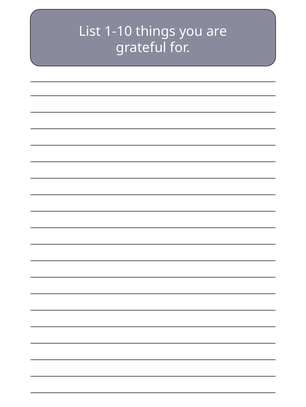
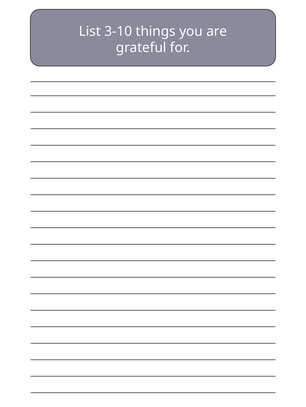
1-10: 1-10 -> 3-10 (118, 31)
